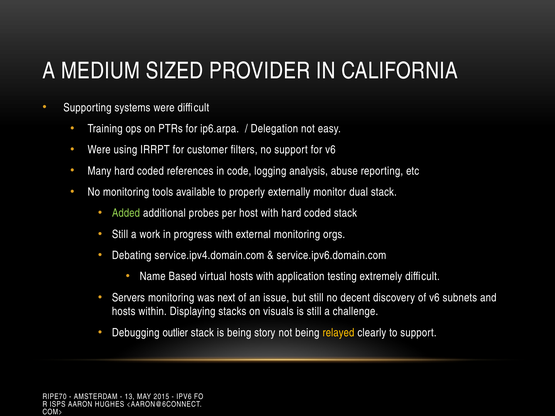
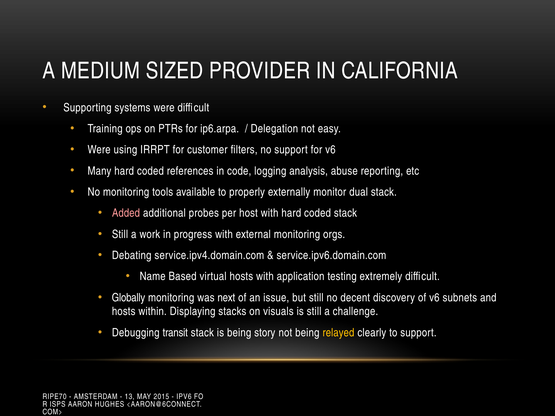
Added colour: light green -> pink (126, 213)
Servers: Servers -> Globally (128, 298)
outlier: outlier -> transit (175, 333)
